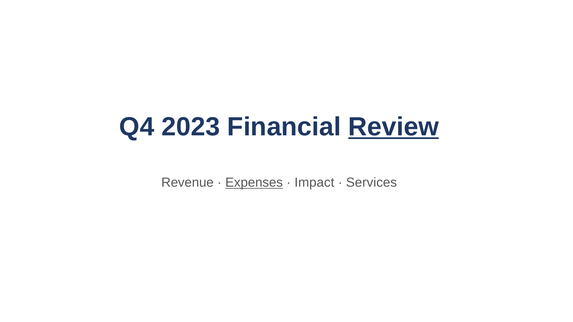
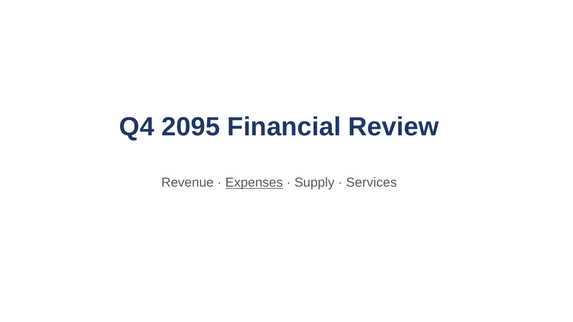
2023: 2023 -> 2095 (191, 127)
Review underline: present -> none (394, 127)
Impact: Impact -> Supply (314, 183)
